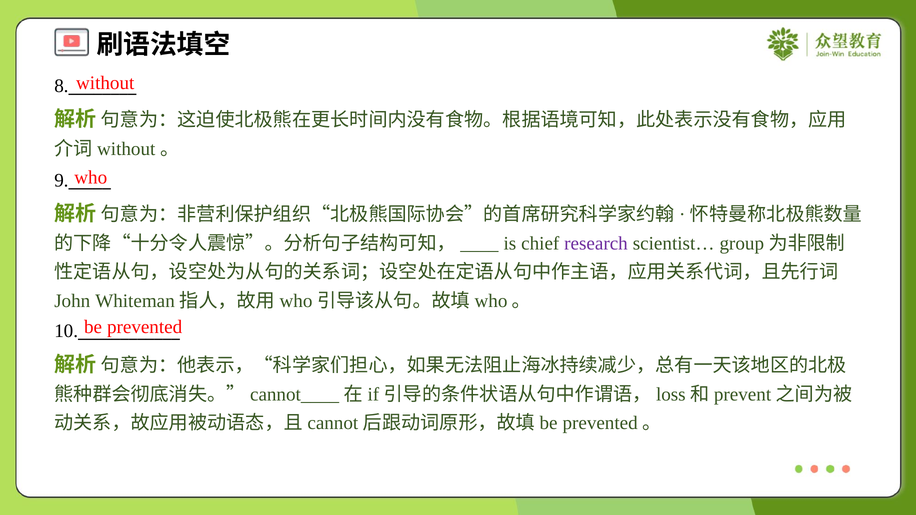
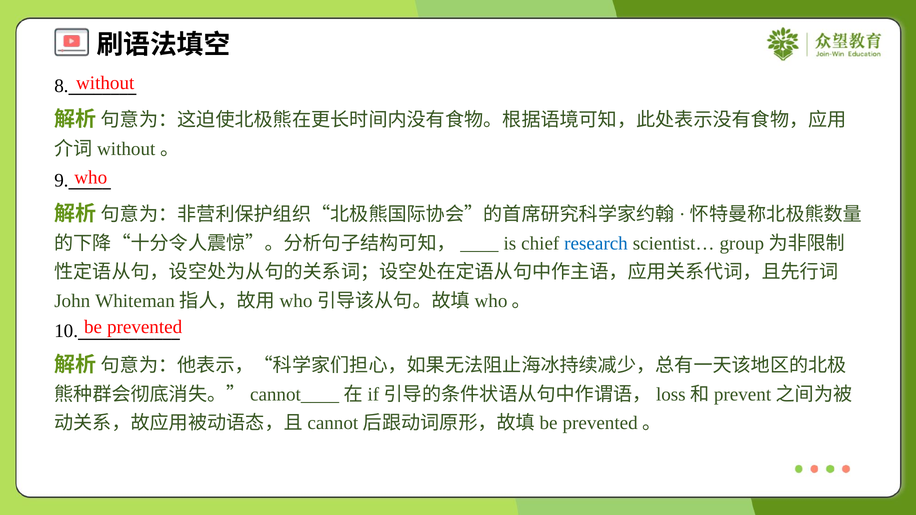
research colour: purple -> blue (596, 244)
